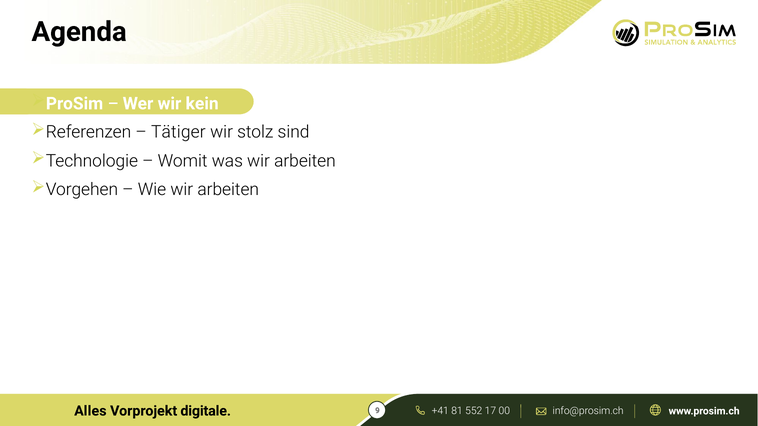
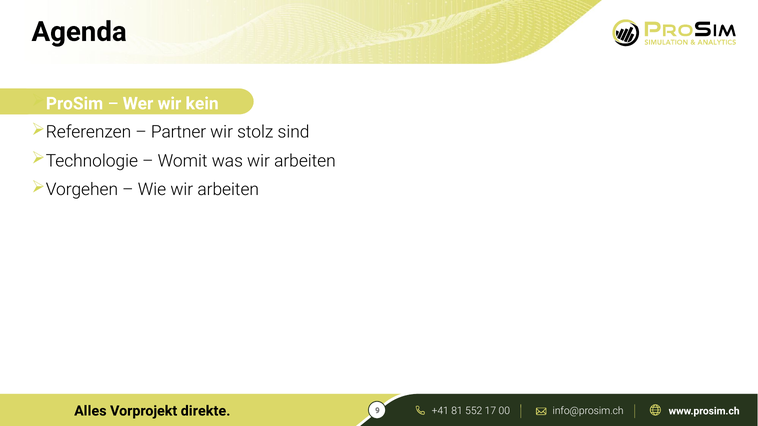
Tätiger: Tätiger -> Partner (179, 132)
digitale: digitale -> direkte (206, 411)
